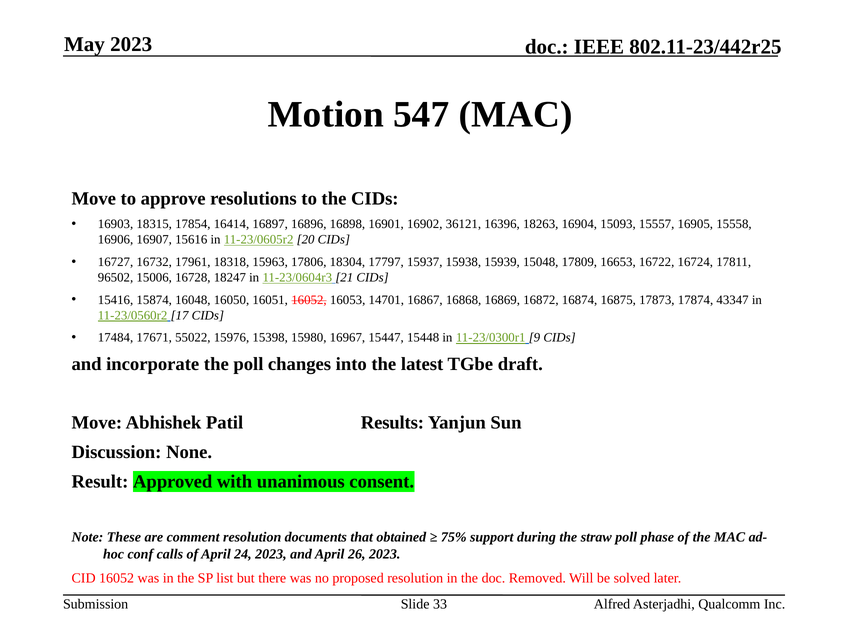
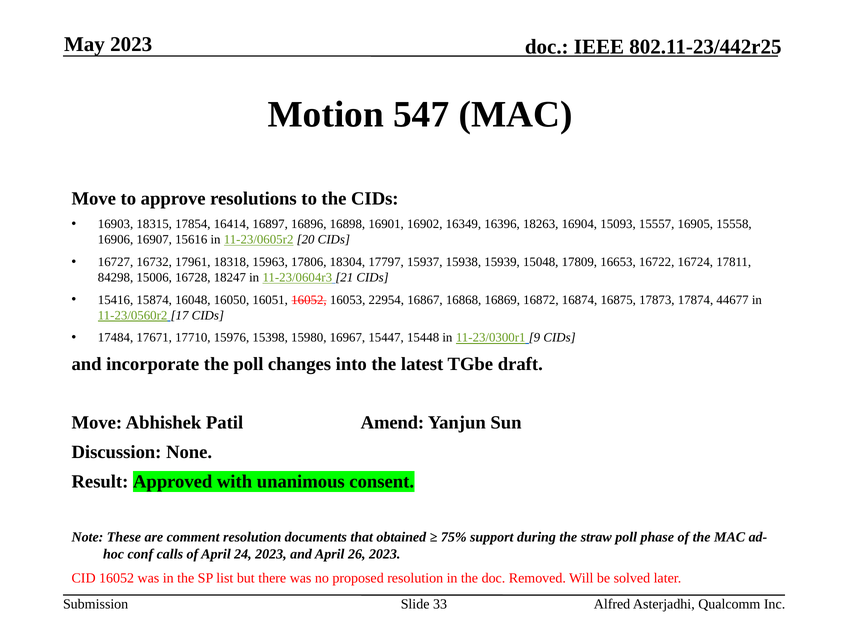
36121: 36121 -> 16349 (463, 224)
96502: 96502 -> 84298 (116, 278)
14701: 14701 -> 22954 (386, 300)
43347: 43347 -> 44677 (733, 300)
55022: 55022 -> 17710 (193, 338)
Results: Results -> Amend (392, 423)
